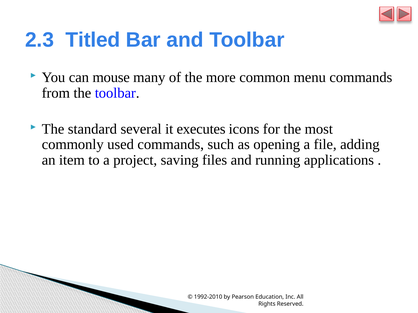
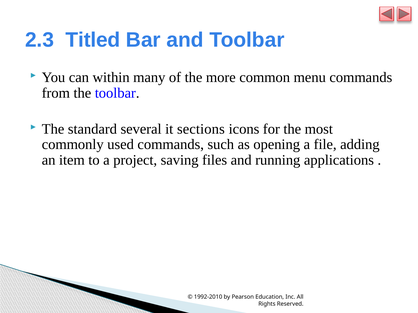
mouse: mouse -> within (111, 78)
executes: executes -> sections (201, 129)
